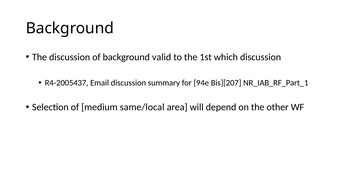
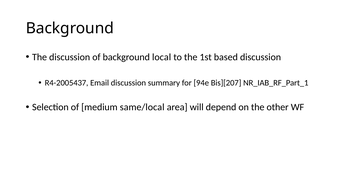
valid: valid -> local (162, 57)
which: which -> based (226, 57)
